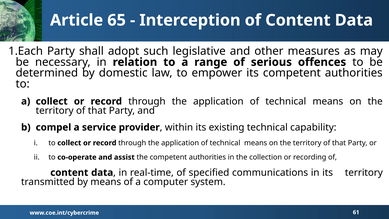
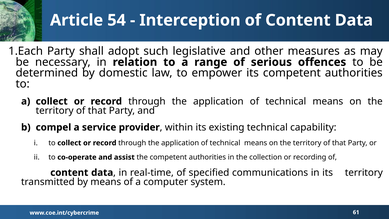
65: 65 -> 54 (117, 20)
